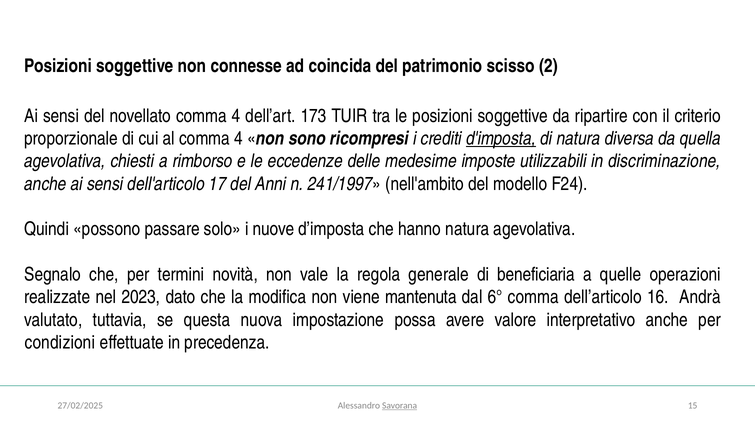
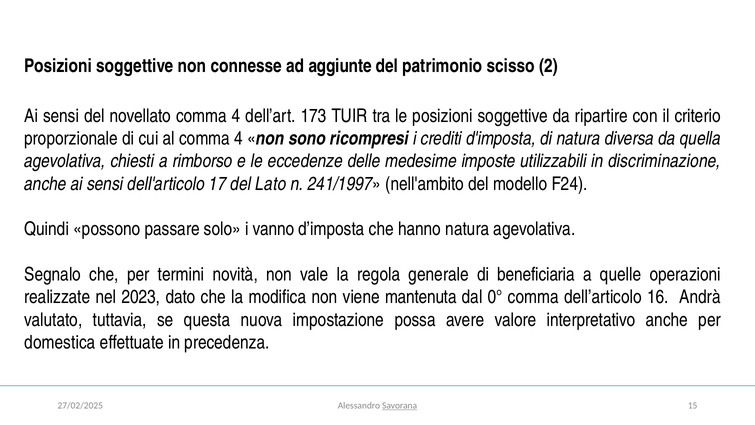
coincida: coincida -> aggiunte (340, 66)
d'imposta underline: present -> none (501, 138)
Anni: Anni -> Lato (271, 184)
nuove: nuove -> vanno (274, 229)
6°: 6° -> 0° (495, 297)
condizioni: condizioni -> domestica (60, 342)
